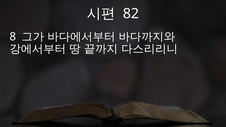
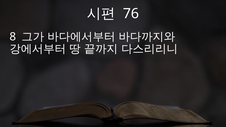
82: 82 -> 76 (131, 14)
